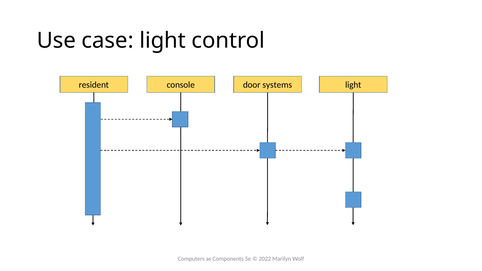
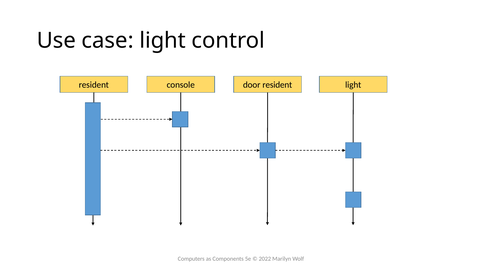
door systems: systems -> resident (277, 85)
